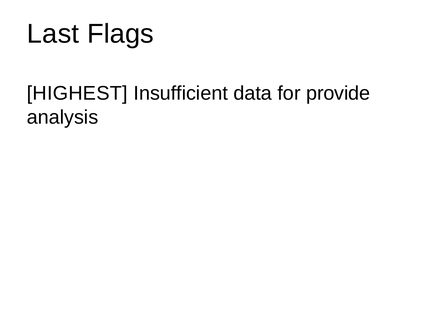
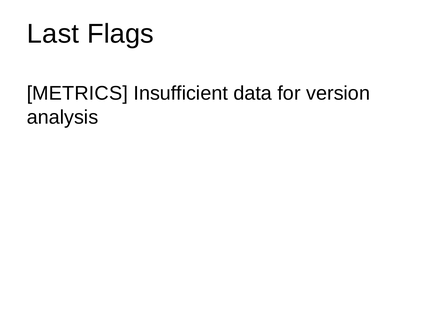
HIGHEST: HIGHEST -> METRICS (77, 94)
provide: provide -> version (338, 94)
